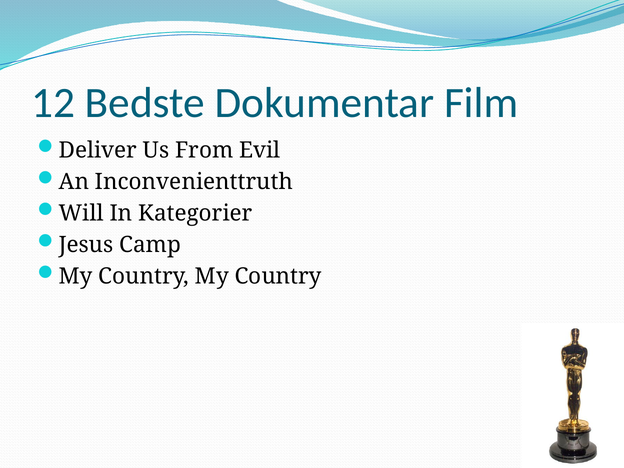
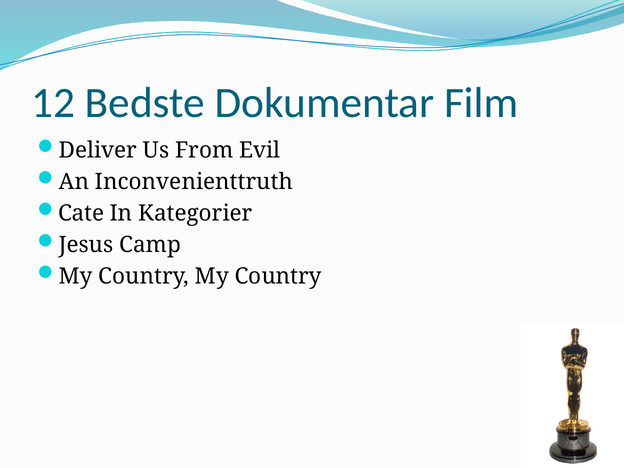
Will: Will -> Cate (81, 213)
